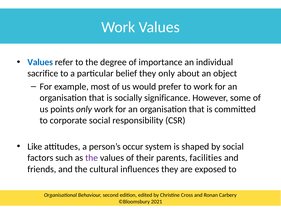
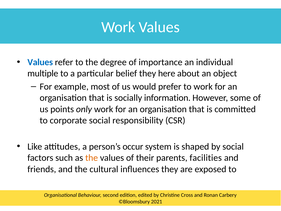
sacrifice: sacrifice -> multiple (43, 73)
they only: only -> here (167, 73)
significance: significance -> information (167, 98)
the colour: purple -> orange (92, 158)
